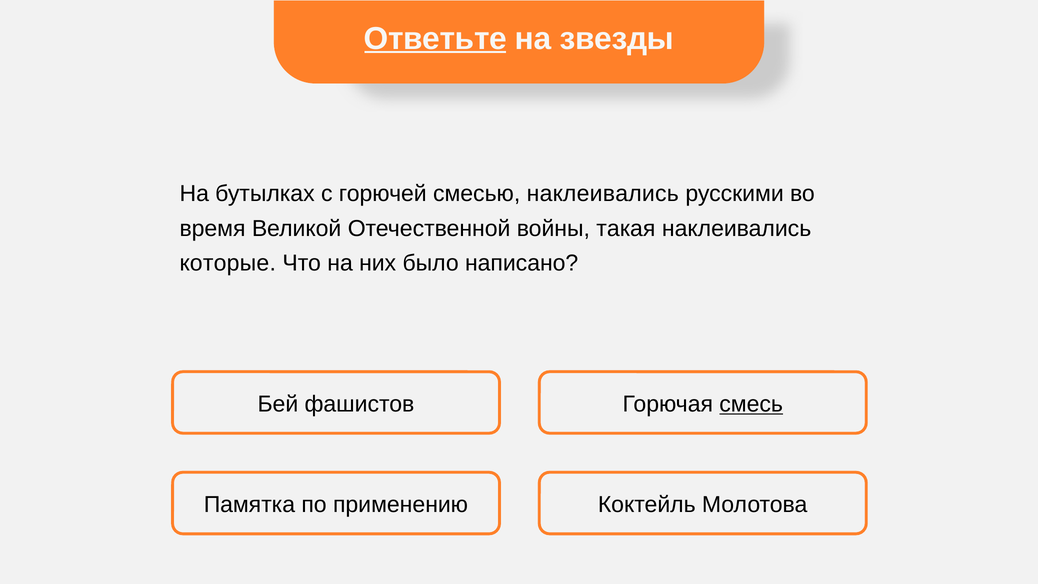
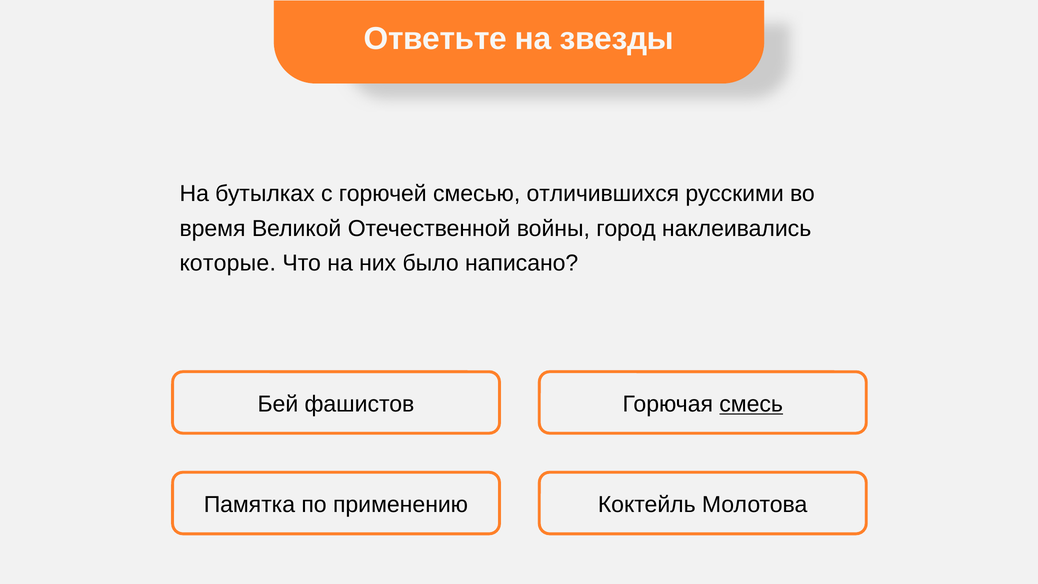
Ответьте underline: present -> none (435, 39)
смесью наклеивались: наклеивались -> отличившихся (603, 194)
такая: такая -> город (626, 228)
